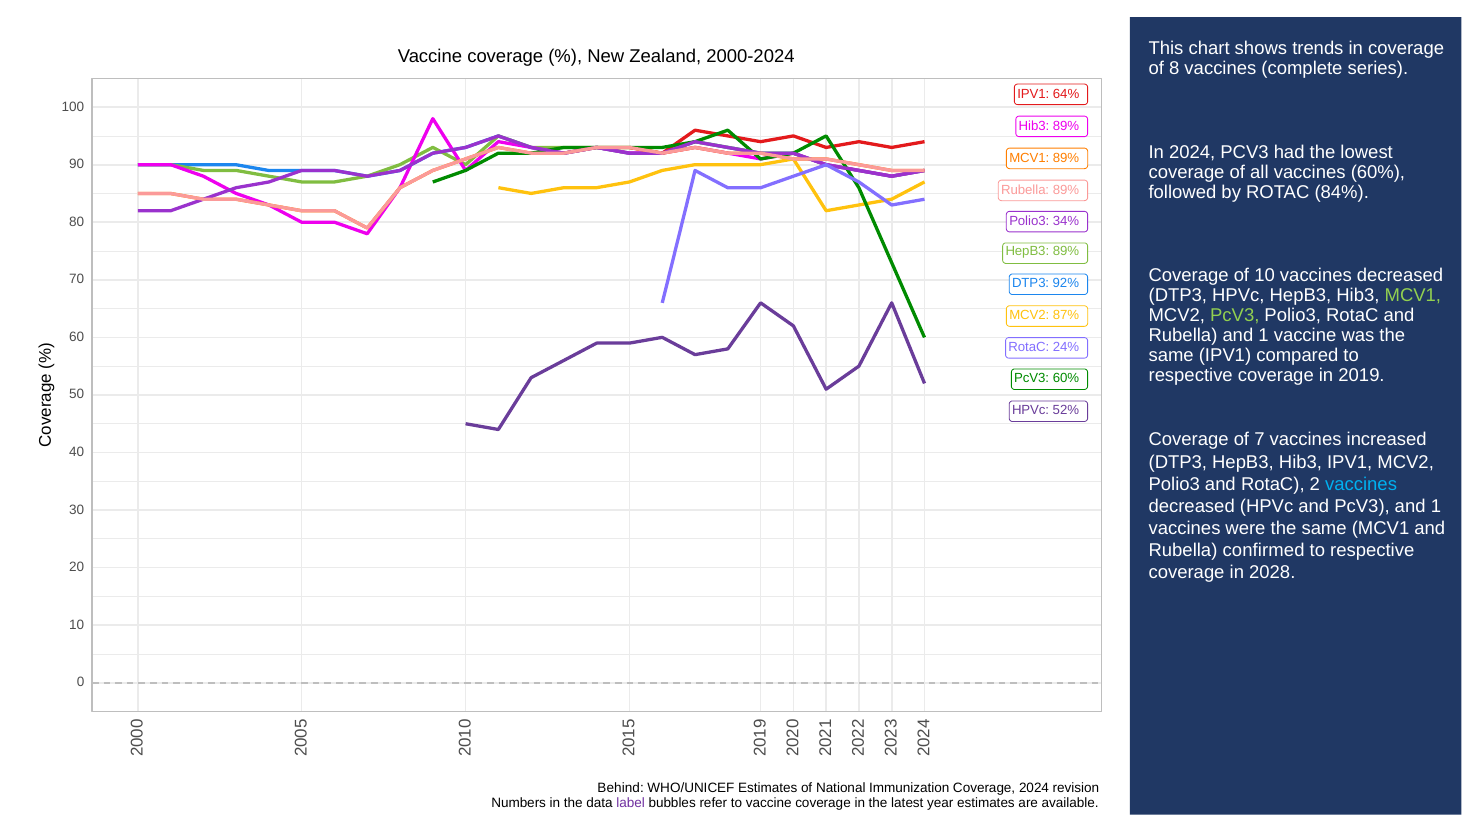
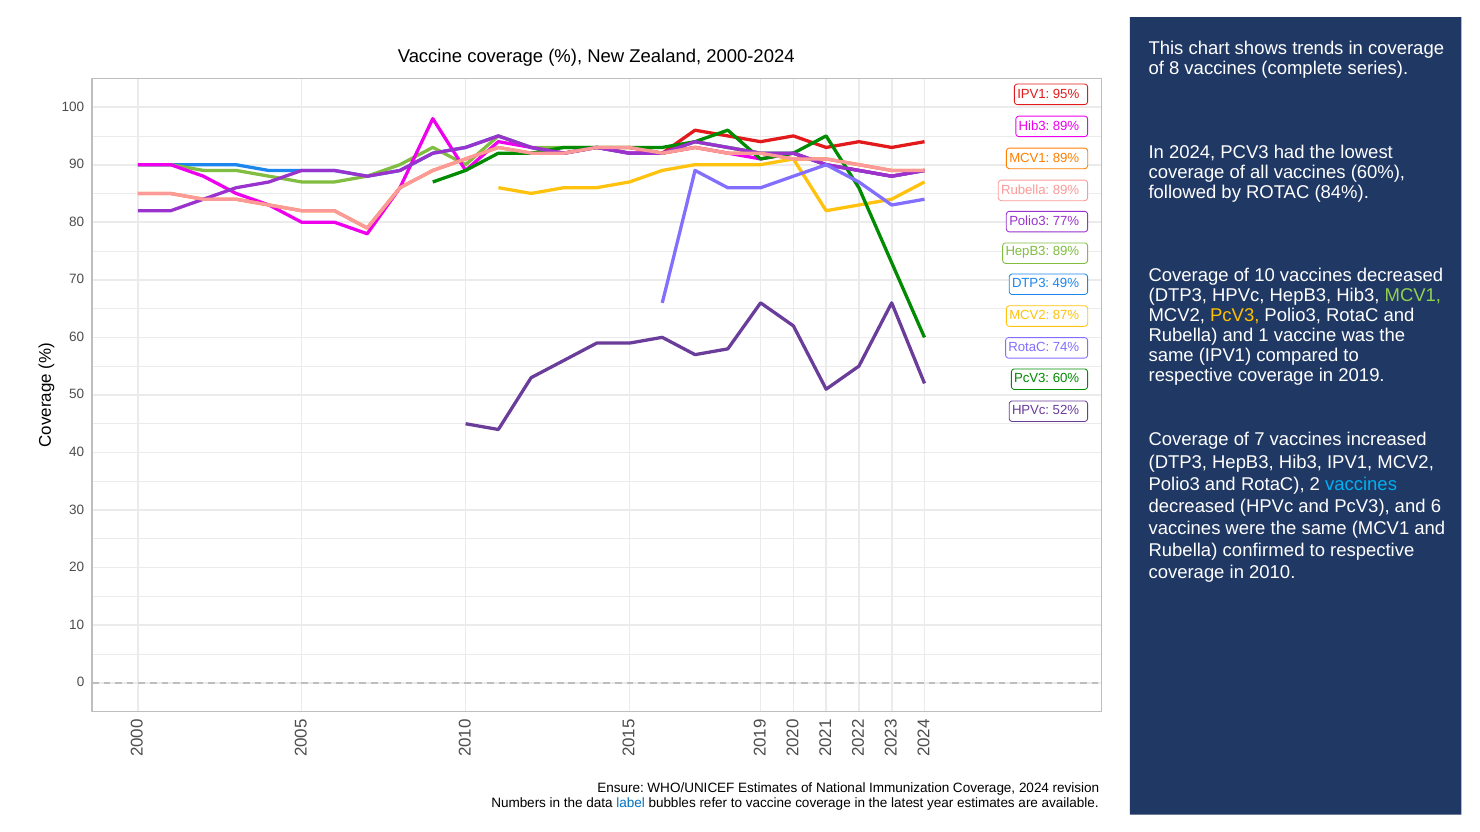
64%: 64% -> 95% (1066, 94)
34%: 34% -> 77% (1066, 221)
92%: 92% -> 49% (1066, 284)
PcV3 colour: light green -> yellow (1235, 316)
24%: 24% -> 74% (1066, 347)
PcV3 and 1: 1 -> 6 (1436, 507)
2028: 2028 -> 2010 (1272, 573)
Behind: Behind -> Ensure (621, 789)
label colour: purple -> blue (631, 803)
